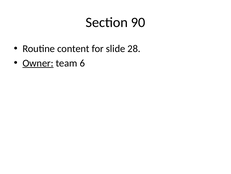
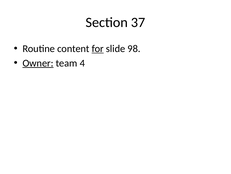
90: 90 -> 37 (138, 22)
for underline: none -> present (98, 48)
28: 28 -> 98 (134, 48)
6: 6 -> 4 (82, 63)
